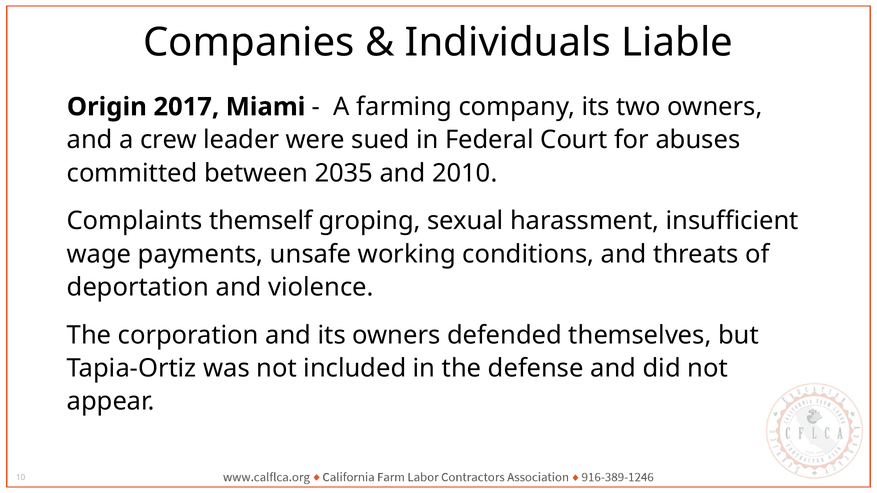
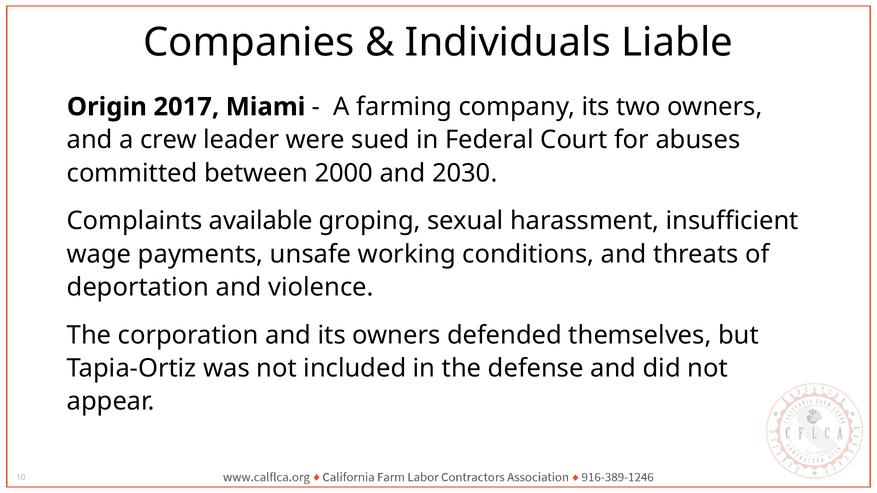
2035: 2035 -> 2000 (344, 173)
2010: 2010 -> 2030 (465, 173)
themself: themself -> available (261, 221)
